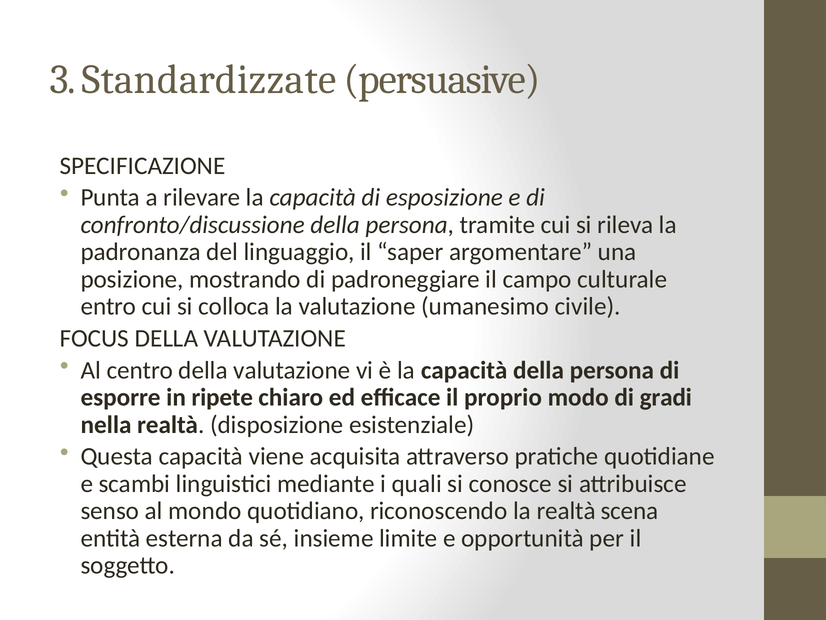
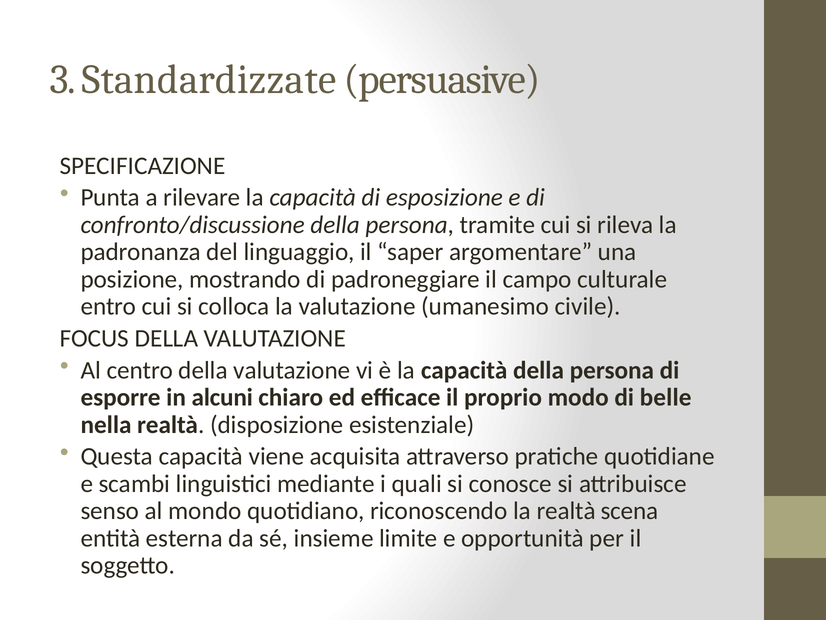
ripete: ripete -> alcuni (222, 397)
gradi: gradi -> belle (666, 397)
